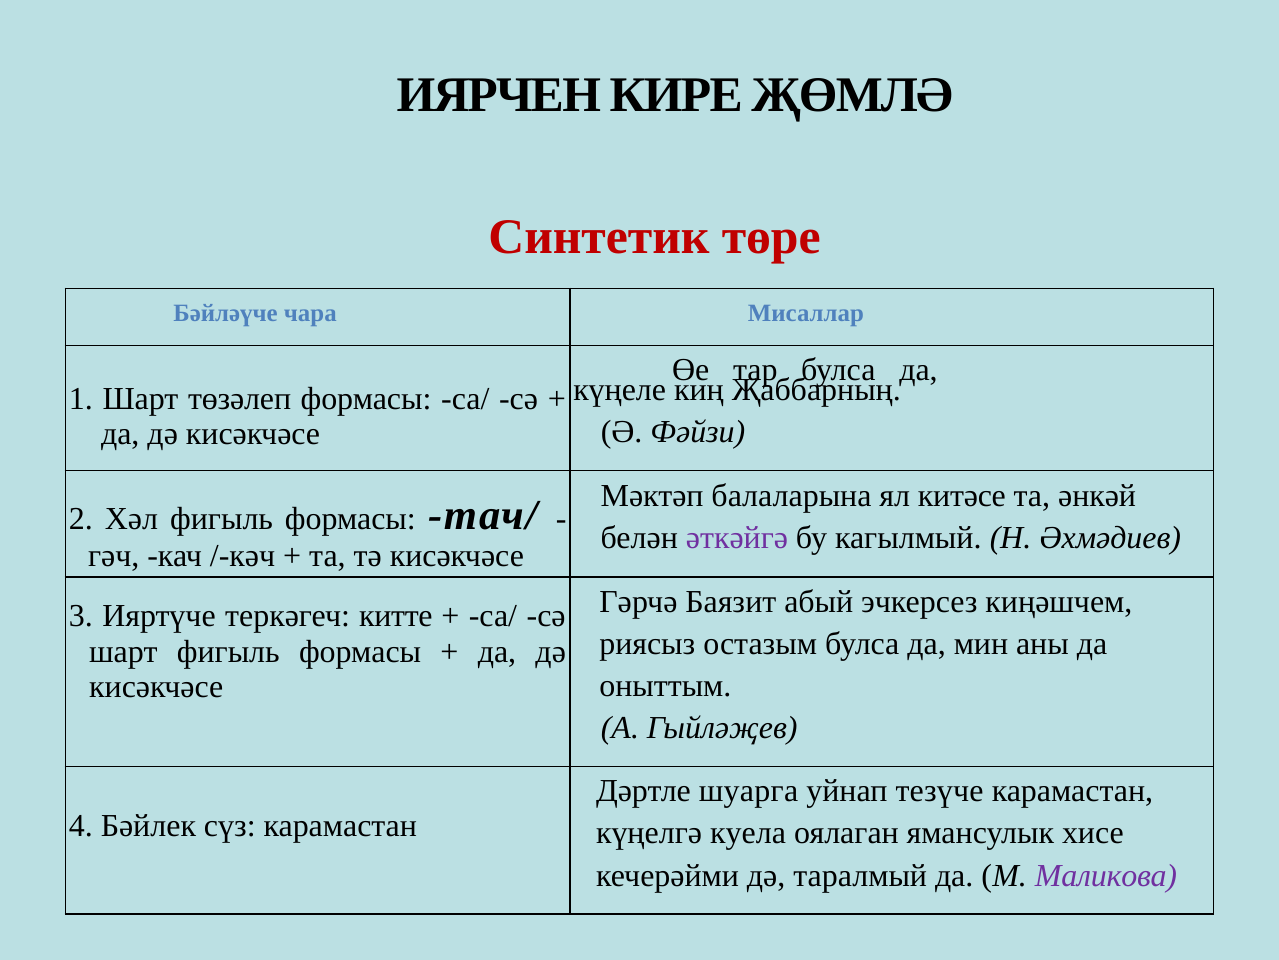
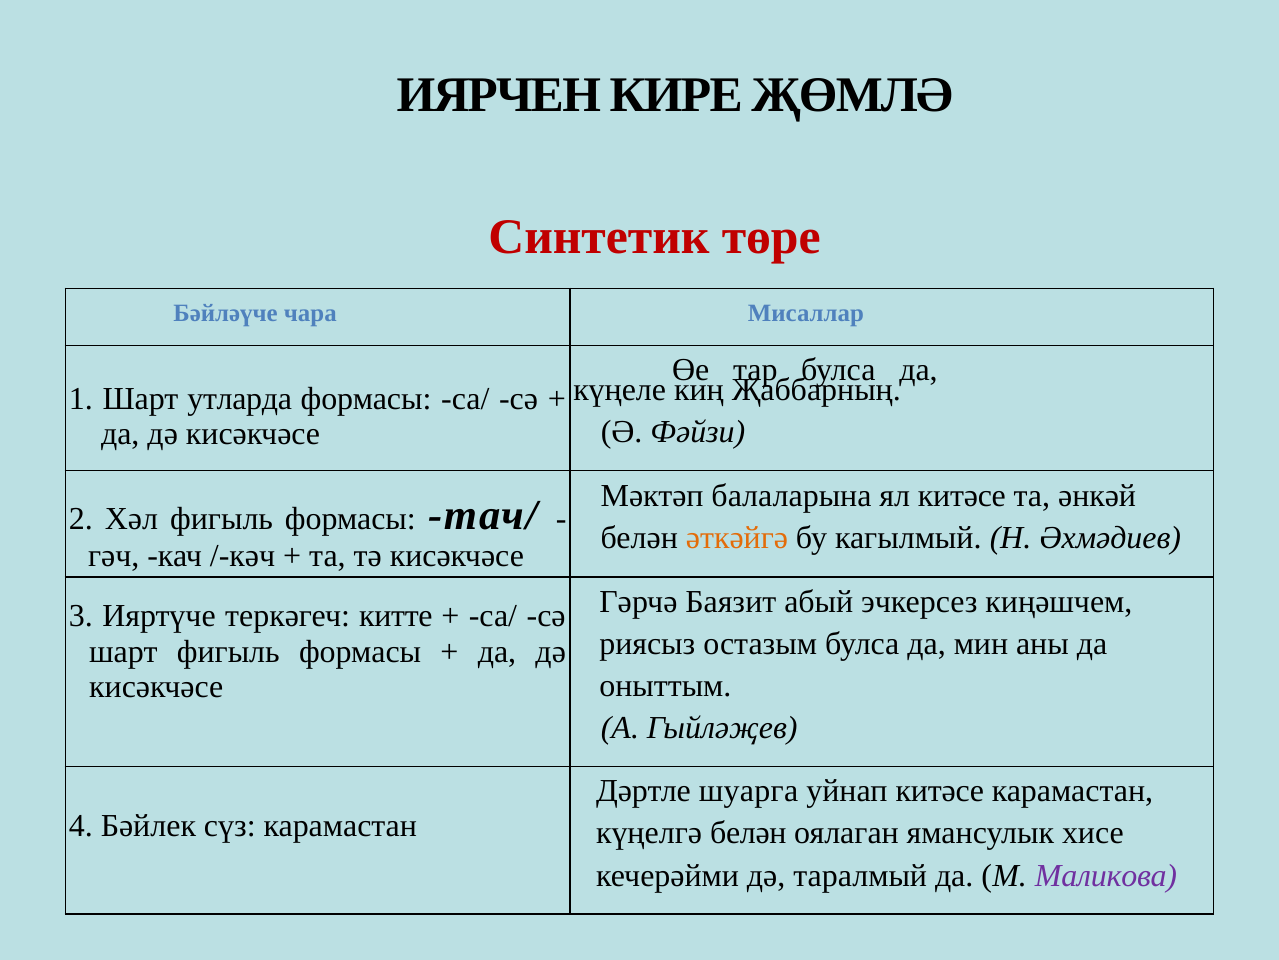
төзәлеп: төзәлеп -> утларда (240, 399)
әткәйгә colour: purple -> orange (737, 538)
уйнап тезүче: тезүче -> китәсе (940, 791)
күңелгә куела: куела -> белән (748, 833)
